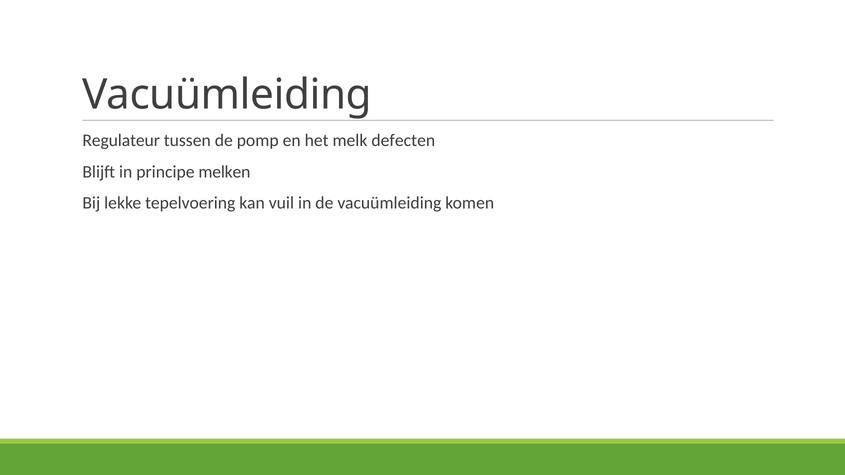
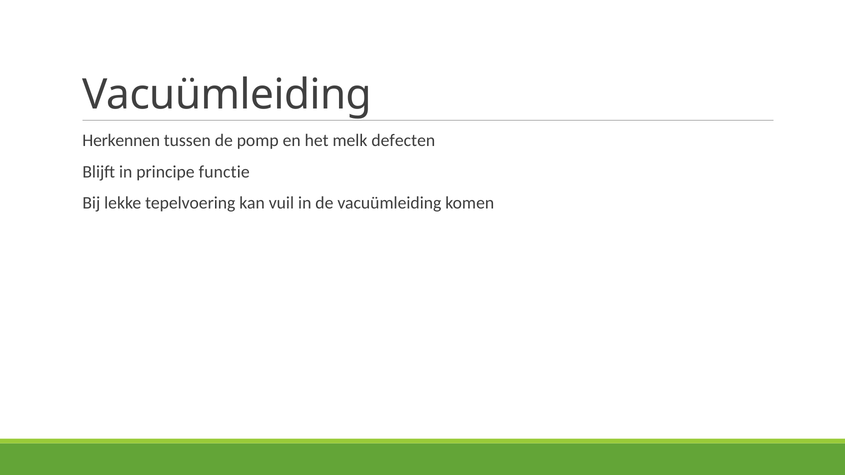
Regulateur: Regulateur -> Herkennen (121, 140)
melken: melken -> functie (224, 172)
